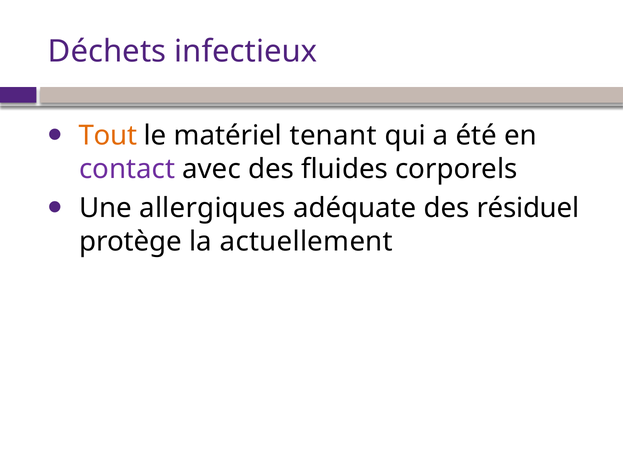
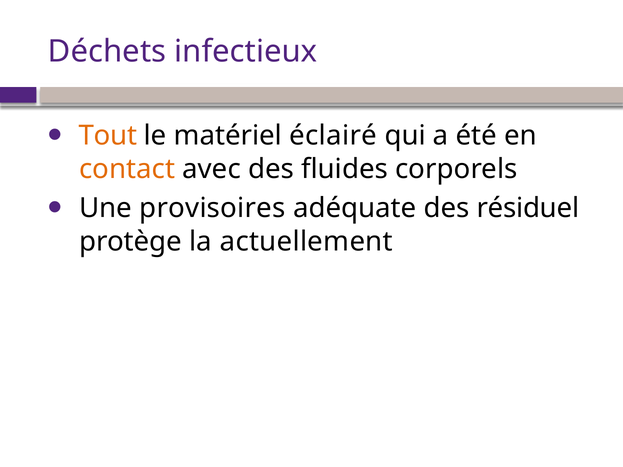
tenant: tenant -> éclairé (333, 136)
contact colour: purple -> orange (127, 169)
allergiques: allergiques -> provisoires (212, 208)
